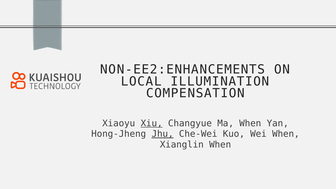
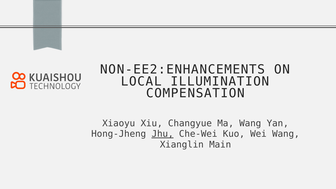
Xiu underline: present -> none (152, 123)
Ma When: When -> Wang (250, 123)
Wei When: When -> Wang (286, 134)
Xianglin When: When -> Main (220, 145)
